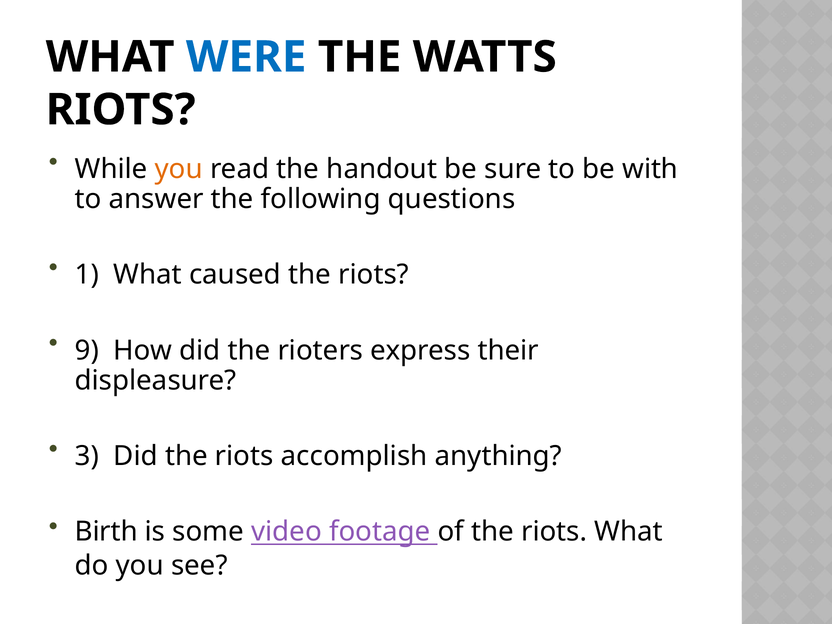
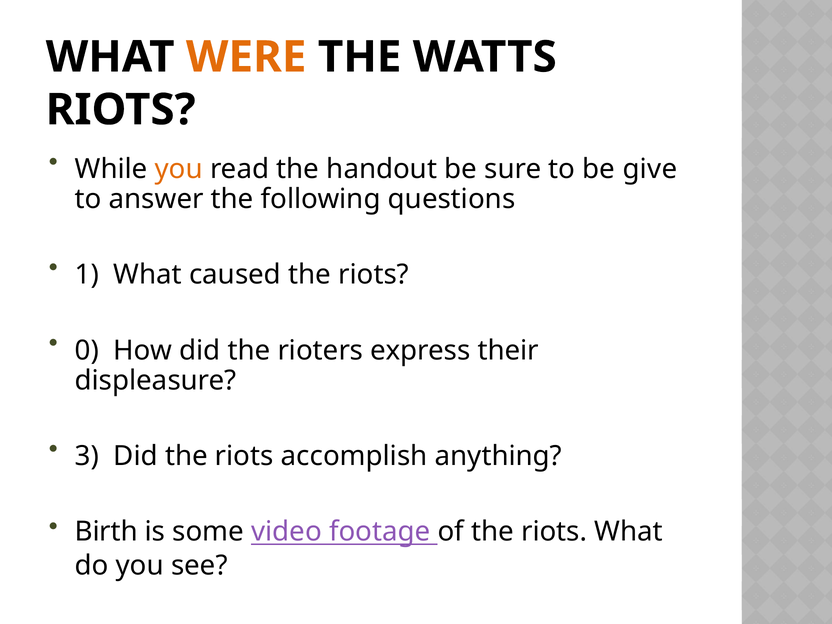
WERE colour: blue -> orange (246, 57)
with: with -> give (650, 169)
9: 9 -> 0 (87, 350)
